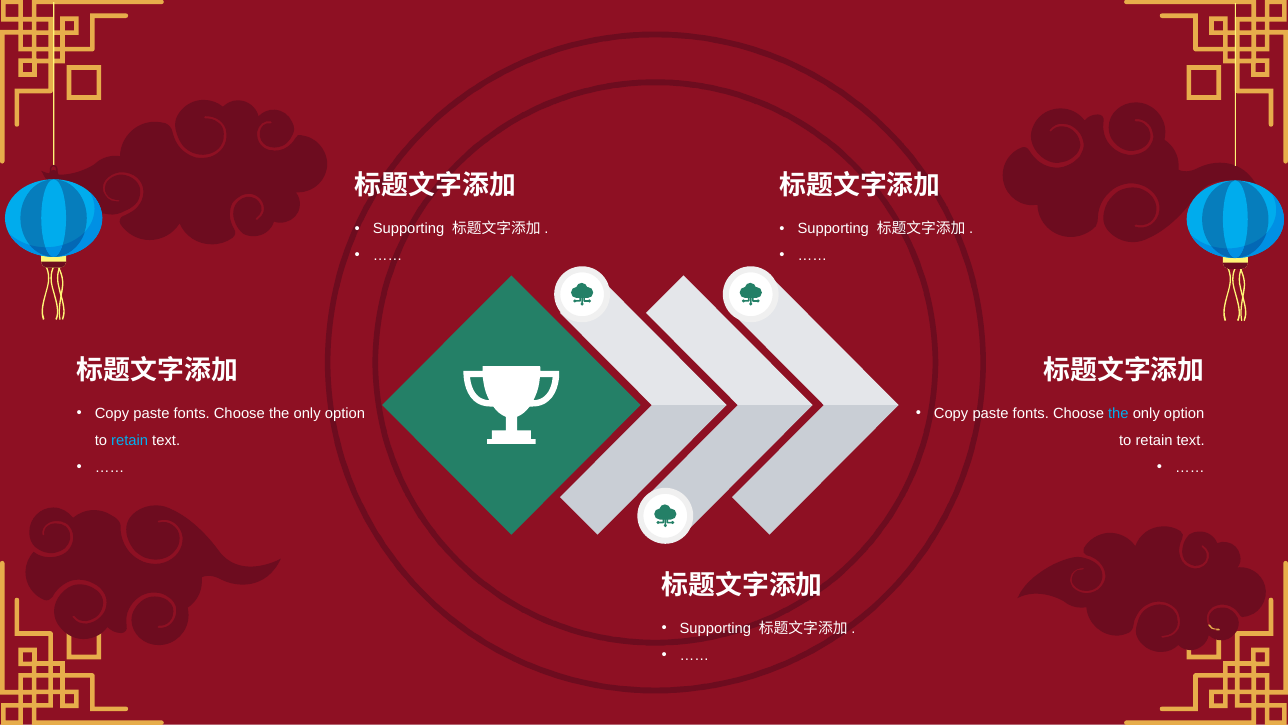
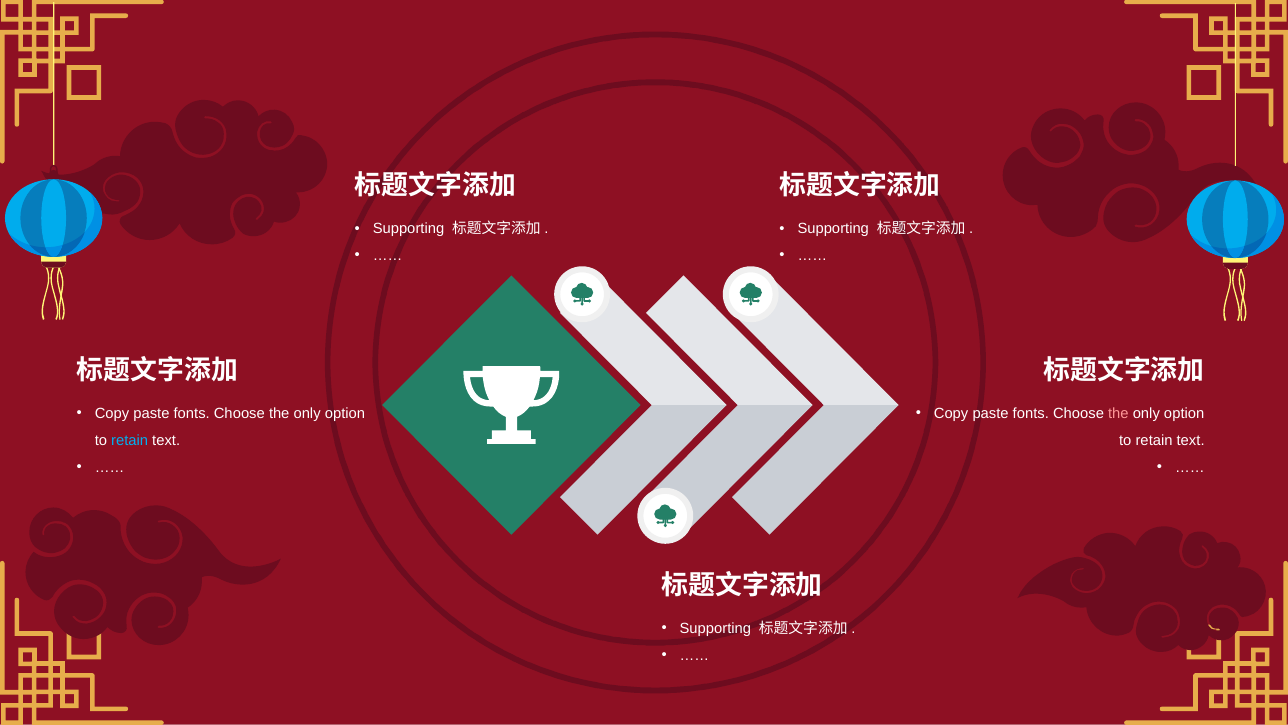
the colour: light blue -> pink (1118, 414)
